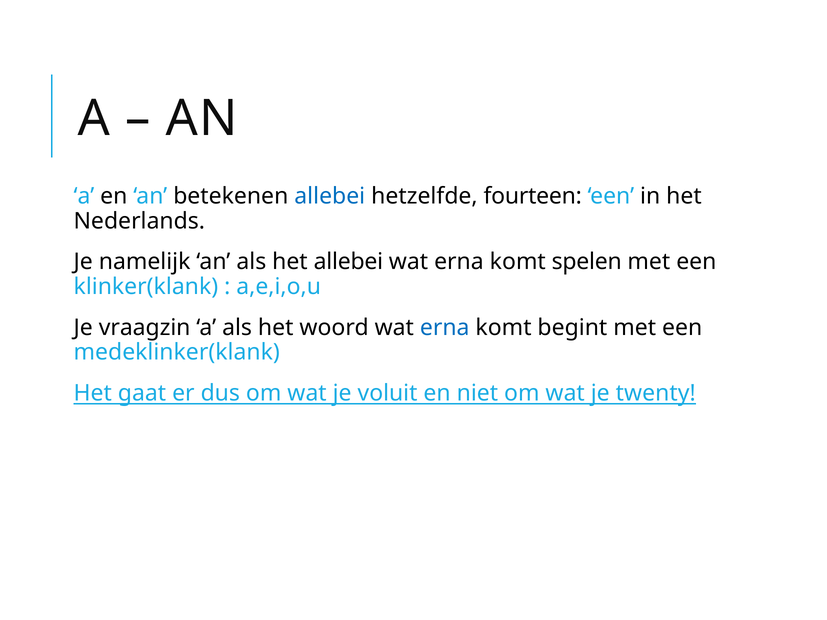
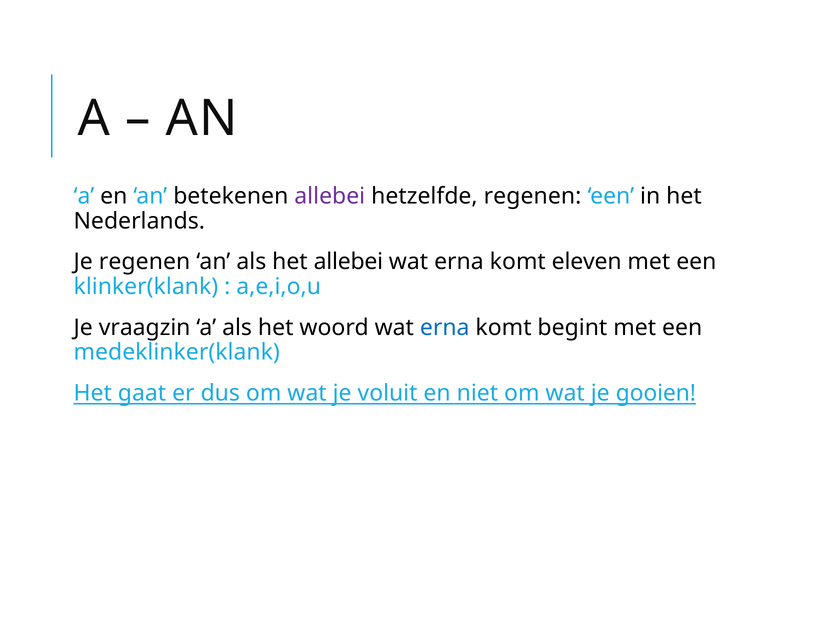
allebei colour: blue -> purple (330, 196)
hetzelfde fourteen: fourteen -> regenen (533, 196)
Je namelijk: namelijk -> regenen (145, 262)
spelen: spelen -> eleven (587, 262)
twenty: twenty -> gooien (656, 393)
